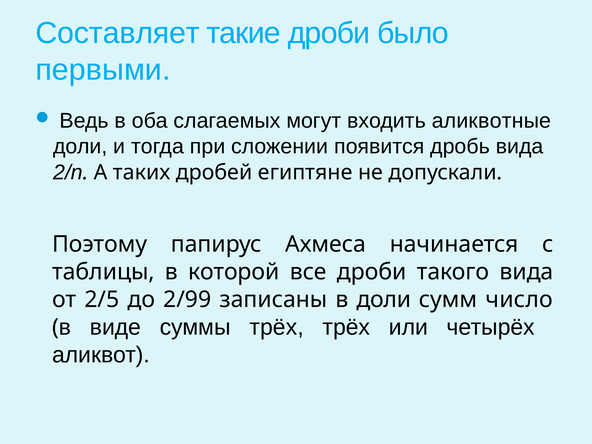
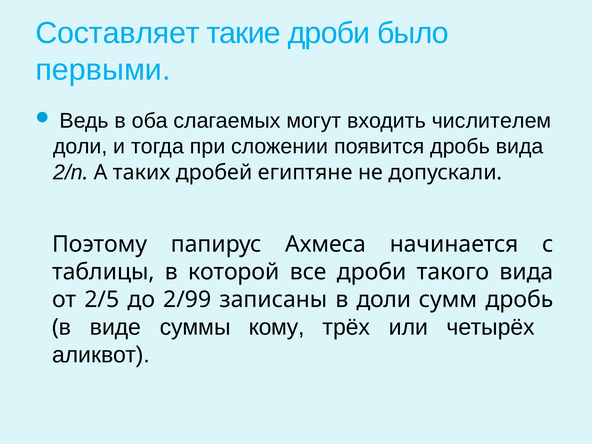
аликвотные: аликвотные -> числителем (492, 121)
сумм число: число -> дробь (519, 299)
суммы трёх: трёх -> кому (277, 327)
